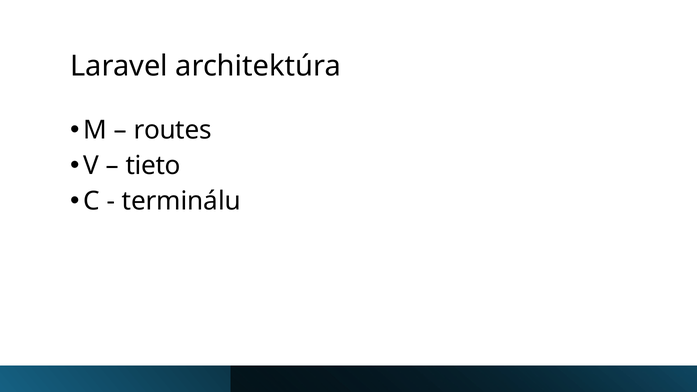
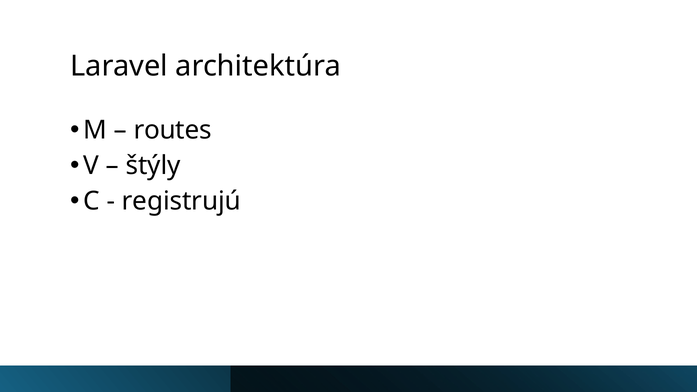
tieto: tieto -> štýly (153, 165)
terminálu: terminálu -> registrujú (181, 201)
